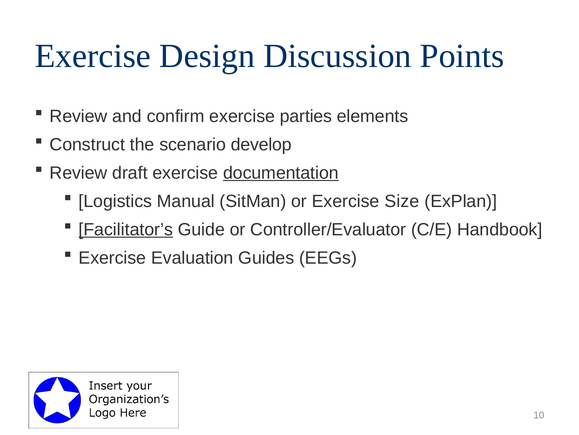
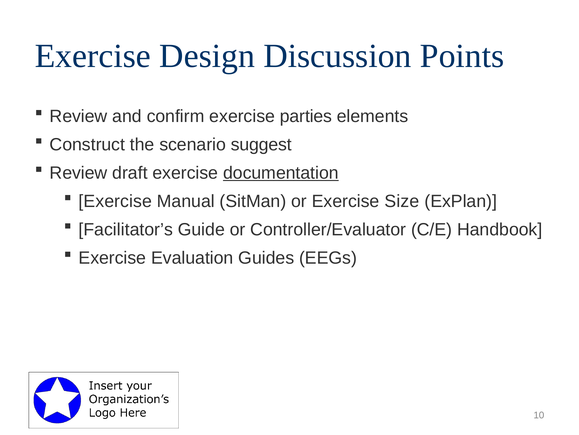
develop: develop -> suggest (261, 144)
Logistics: Logistics -> Exercise (115, 201)
Facilitator’s underline: present -> none (126, 229)
